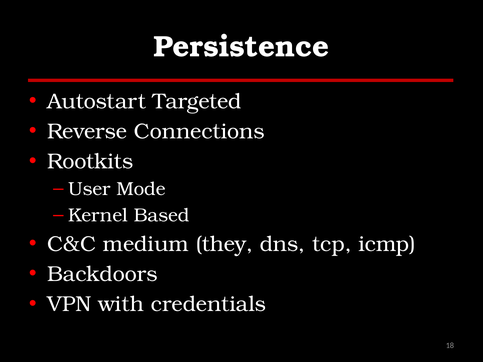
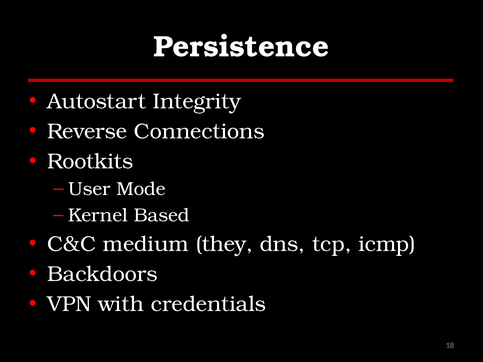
Targeted: Targeted -> Integrity (197, 101)
